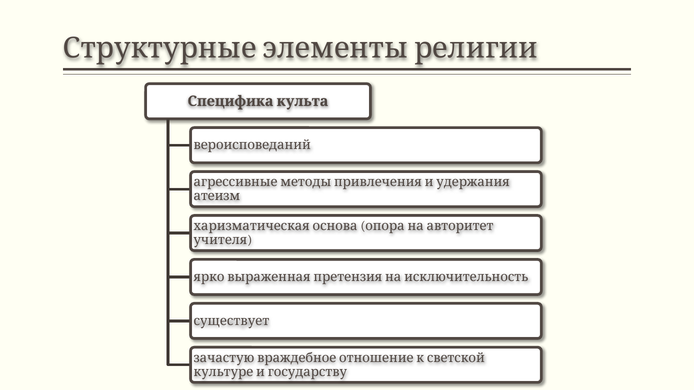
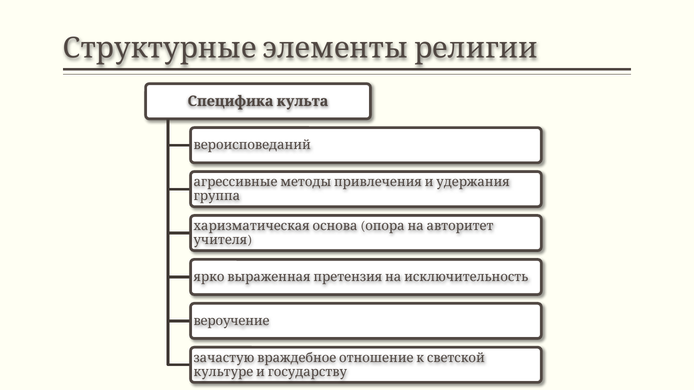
атеизм: атеизм -> группа (217, 196)
существует: существует -> вероучение (232, 321)
